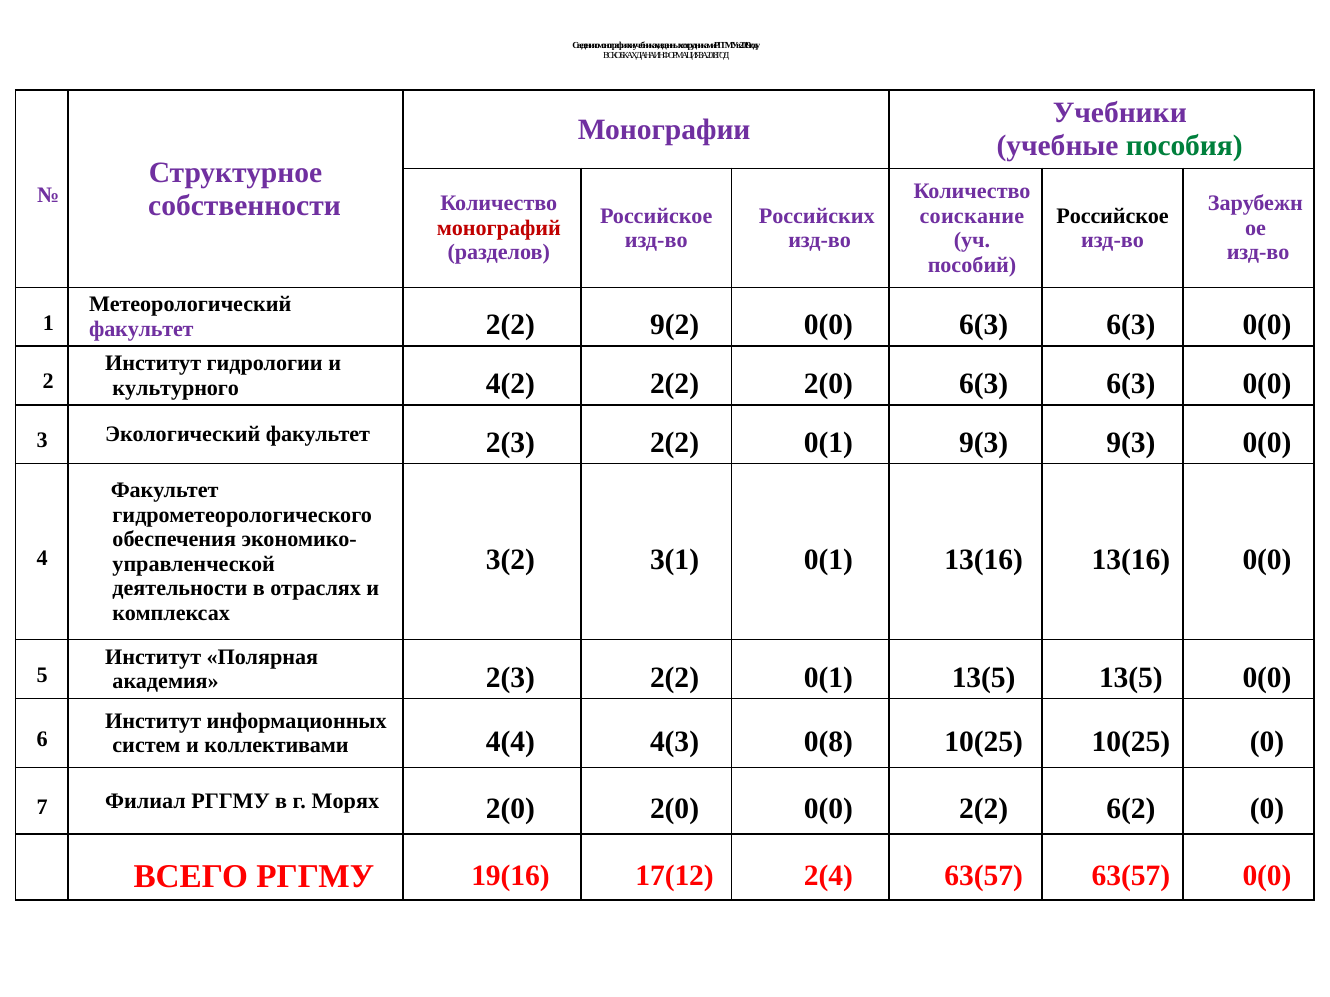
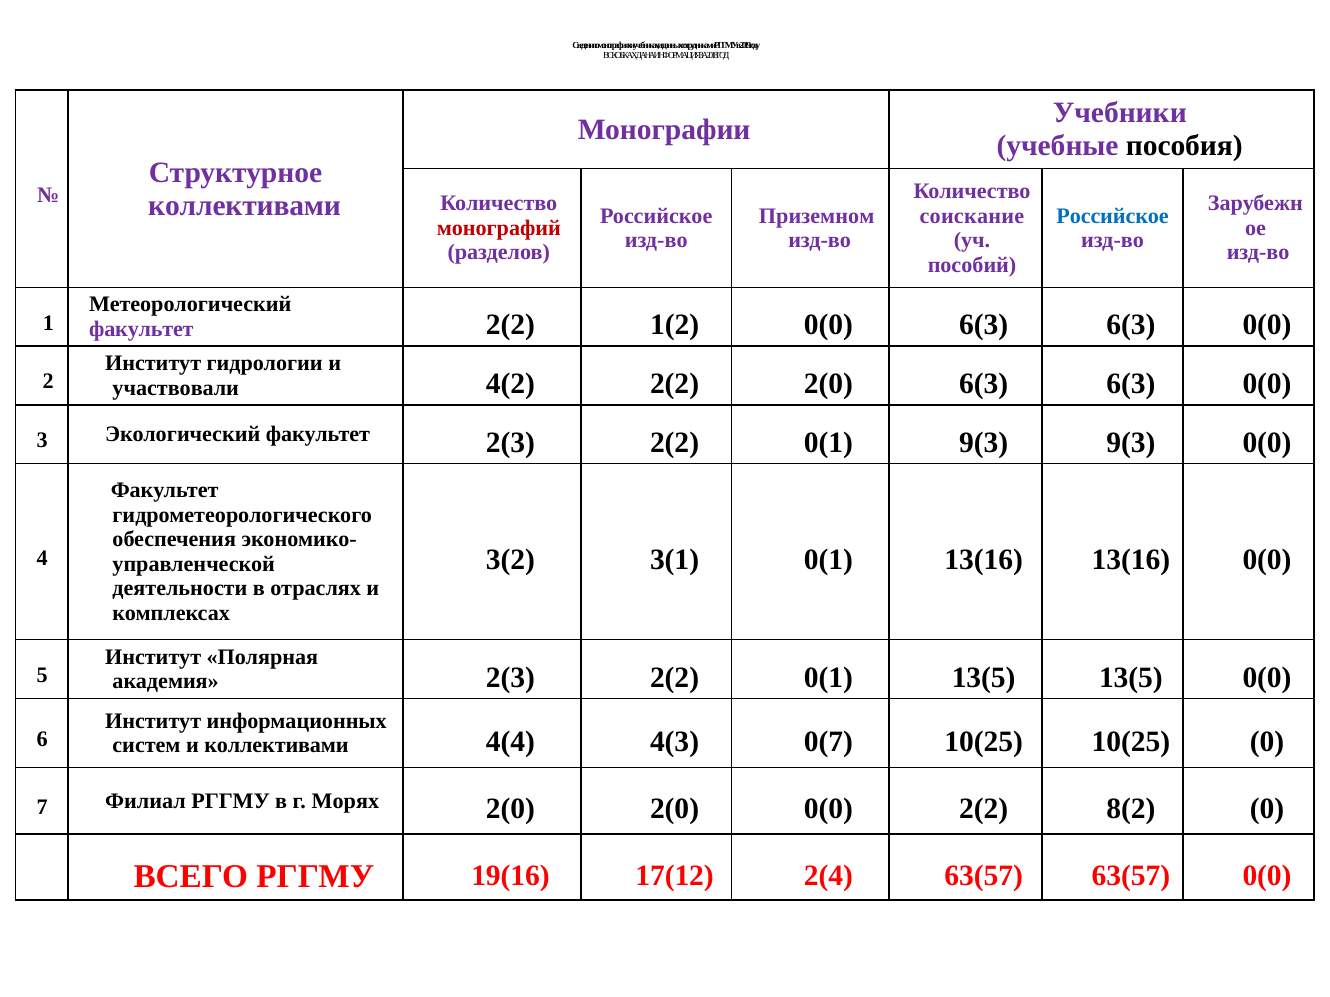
пособия colour: green -> black (1184, 146)
собственности: собственности -> коллективами (245, 206)
Российских: Российских -> Приземном (817, 216)
Российское colour: black -> blue (1113, 216)
9(2: 9(2 -> 1(2 (675, 325)
культурного: культурного -> участвовали (176, 388)
0(8: 0(8 -> 0(7 (828, 742)
6(2: 6(2 -> 8(2 (1131, 810)
